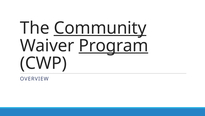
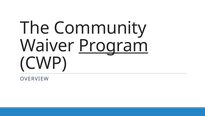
Community underline: present -> none (100, 28)
